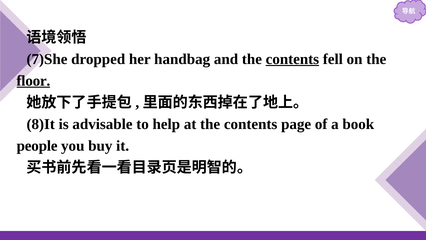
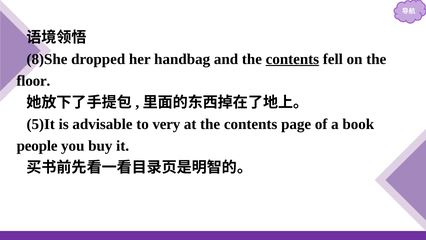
7)She: 7)She -> 8)She (47, 59)
floor underline: present -> none (33, 81)
8)It: 8)It -> 5)It (41, 124)
help: help -> very (166, 124)
